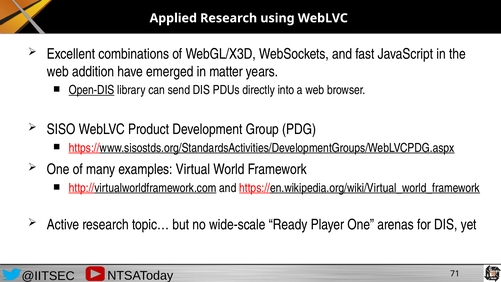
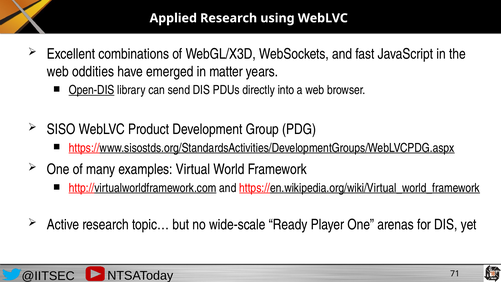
addition: addition -> oddities (93, 71)
